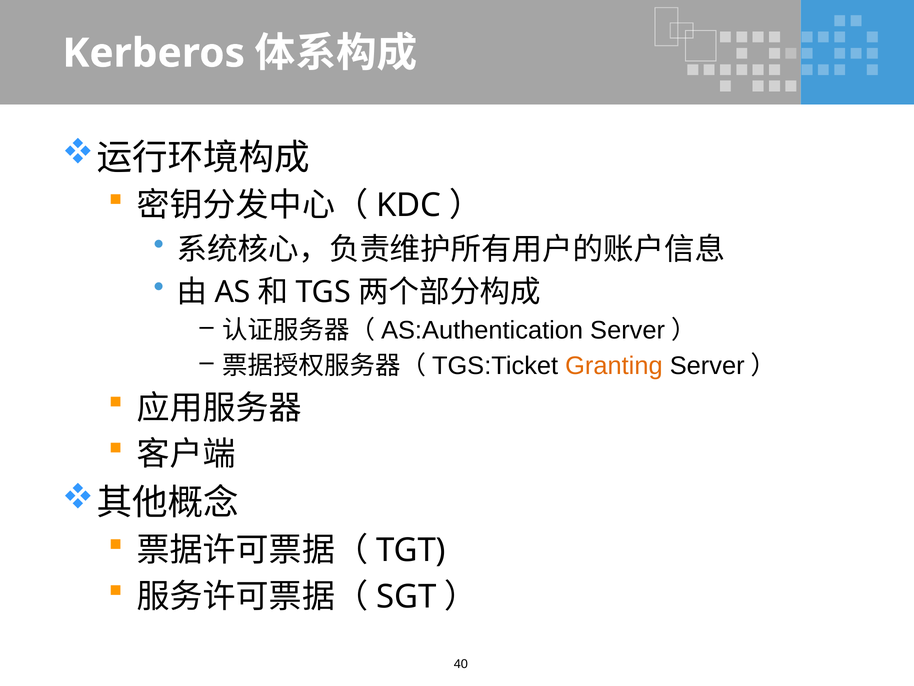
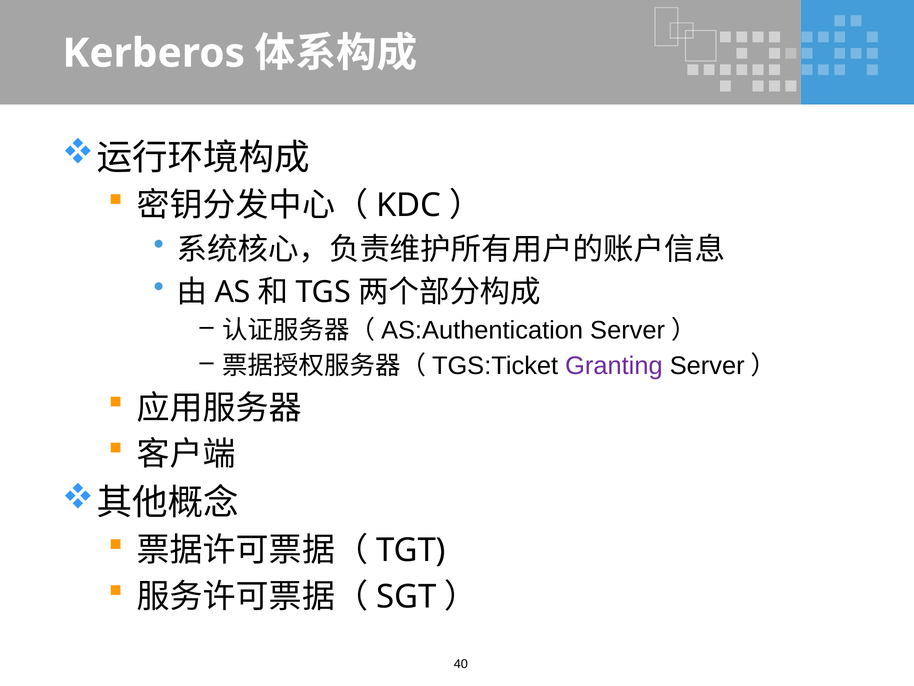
Granting colour: orange -> purple (614, 366)
